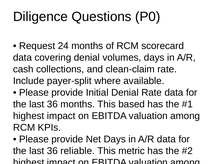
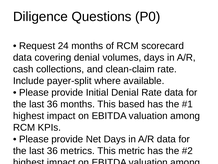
reliable: reliable -> metrics (78, 150)
